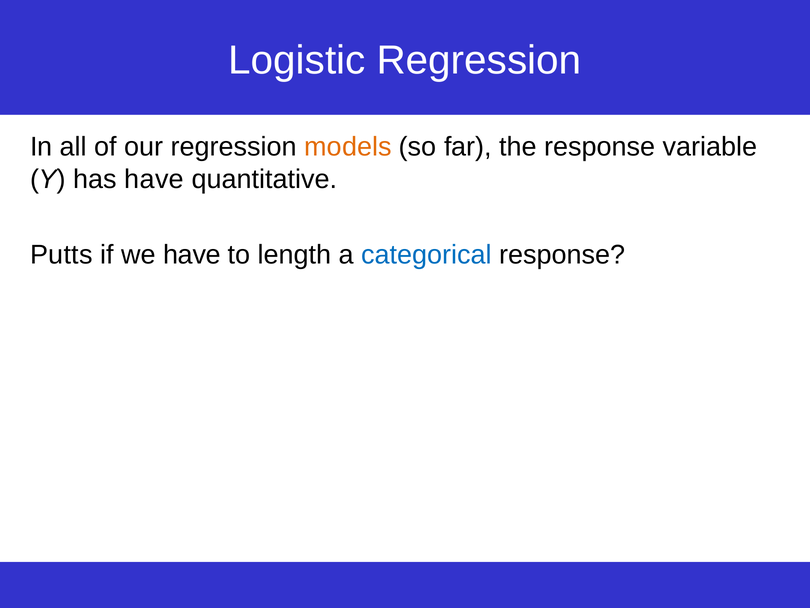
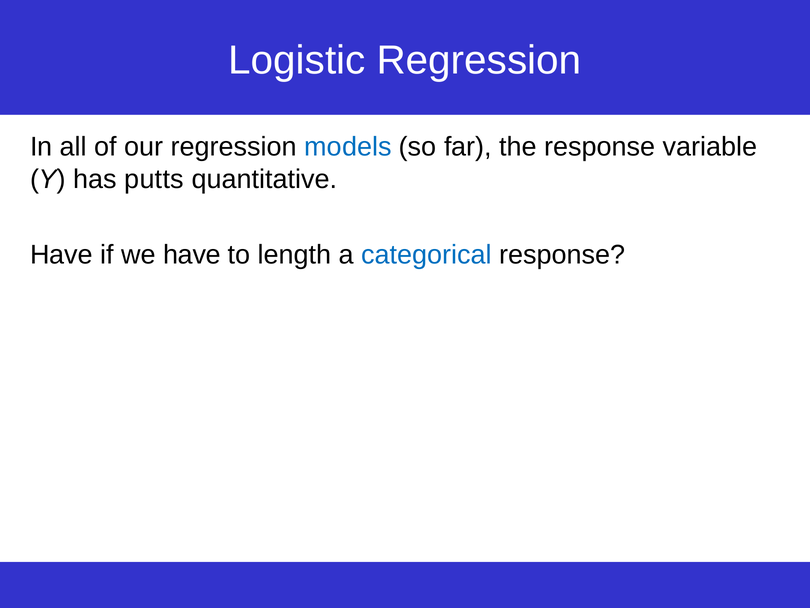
models colour: orange -> blue (348, 147)
has have: have -> putts (154, 179)
Putts: Putts -> Have (61, 255)
